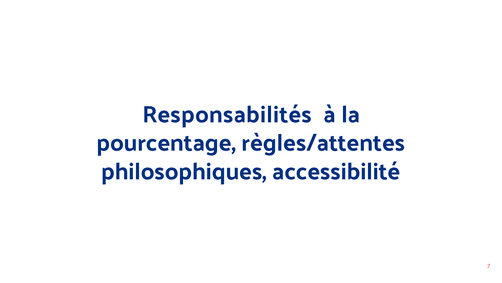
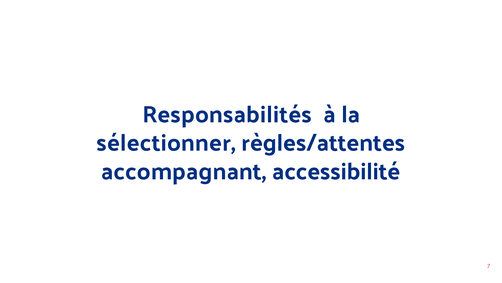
pourcentage: pourcentage -> sélectionner (166, 143)
philosophiques: philosophiques -> accompagnant (184, 171)
